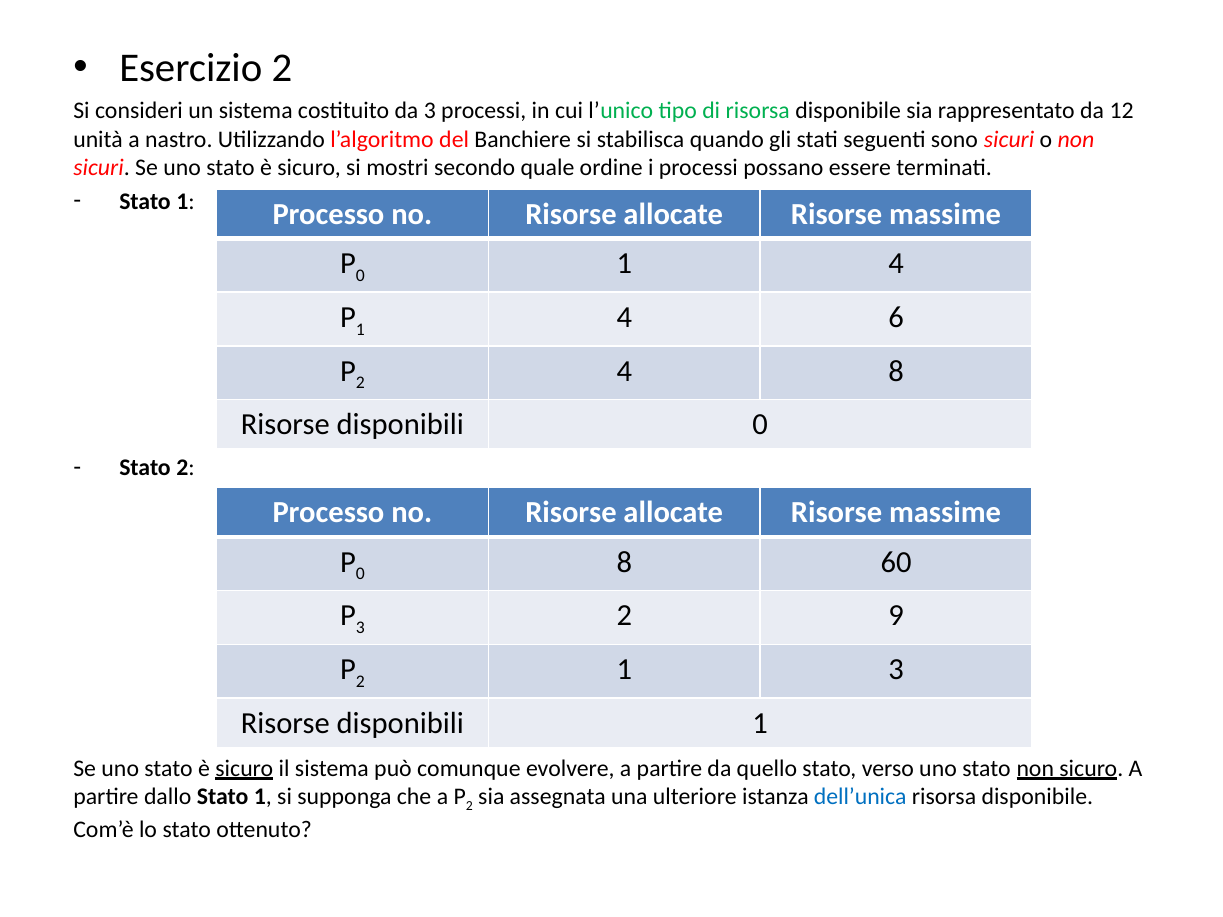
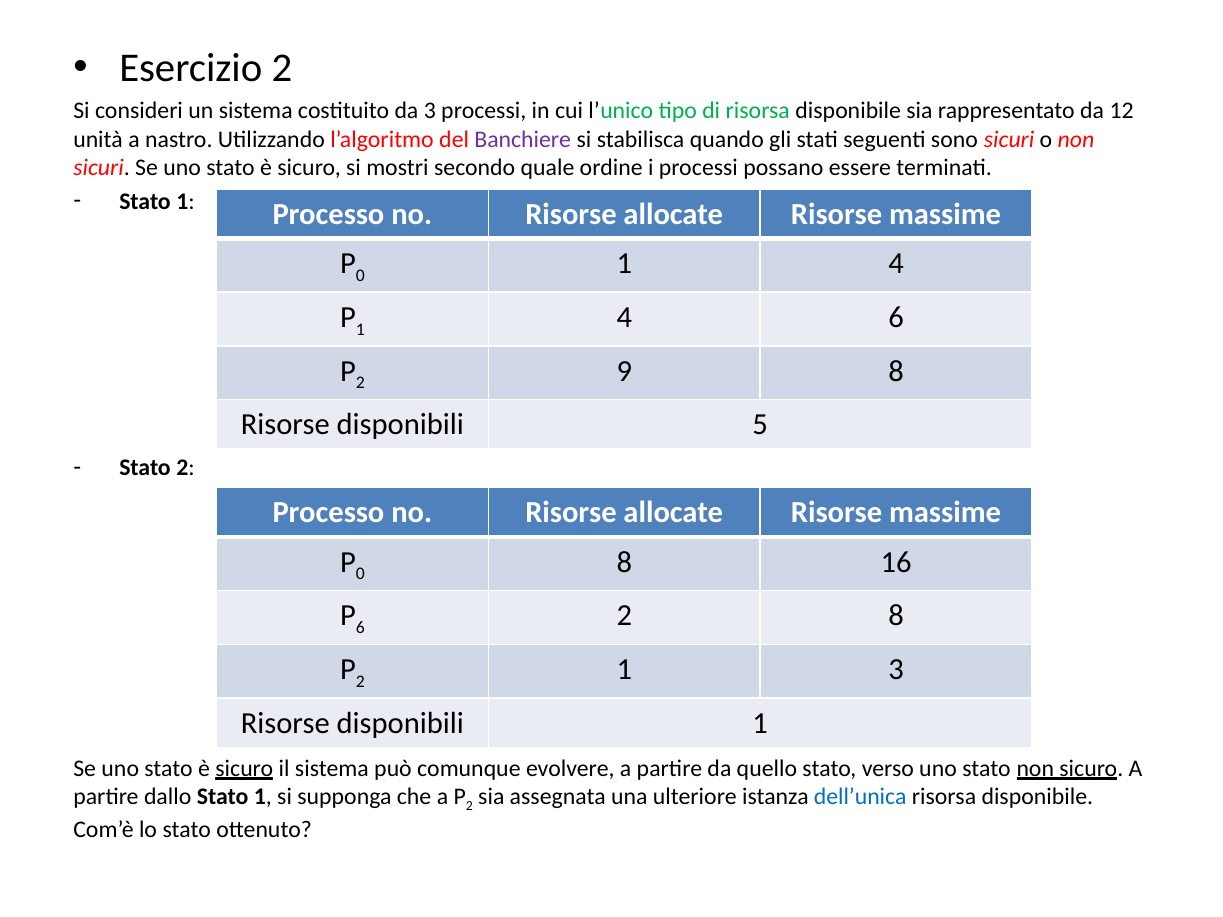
Banchiere colour: black -> purple (523, 139)
2 4: 4 -> 9 (624, 371)
disponibili 0: 0 -> 5 (760, 425)
60: 60 -> 16 (896, 562)
3: 3 -> 6 (360, 628)
2 9: 9 -> 8 (896, 616)
